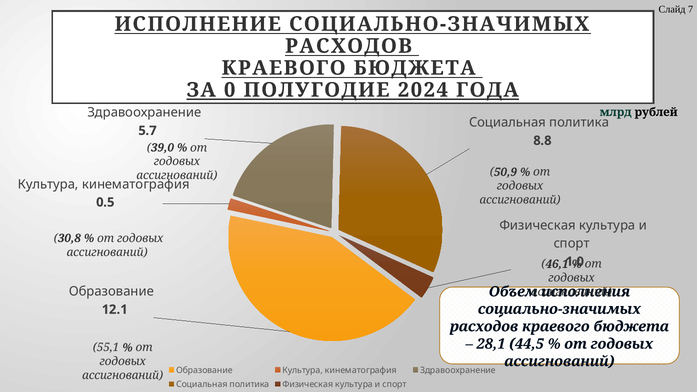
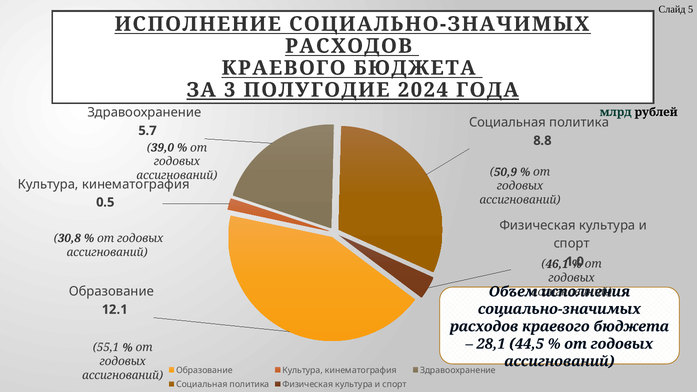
7: 7 -> 5 (691, 9)
0: 0 -> 3 (230, 90)
